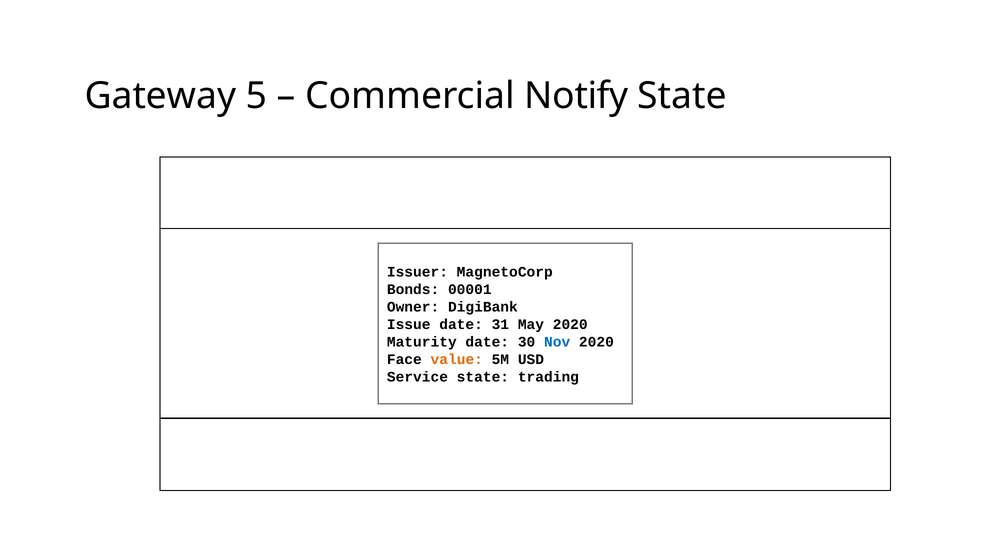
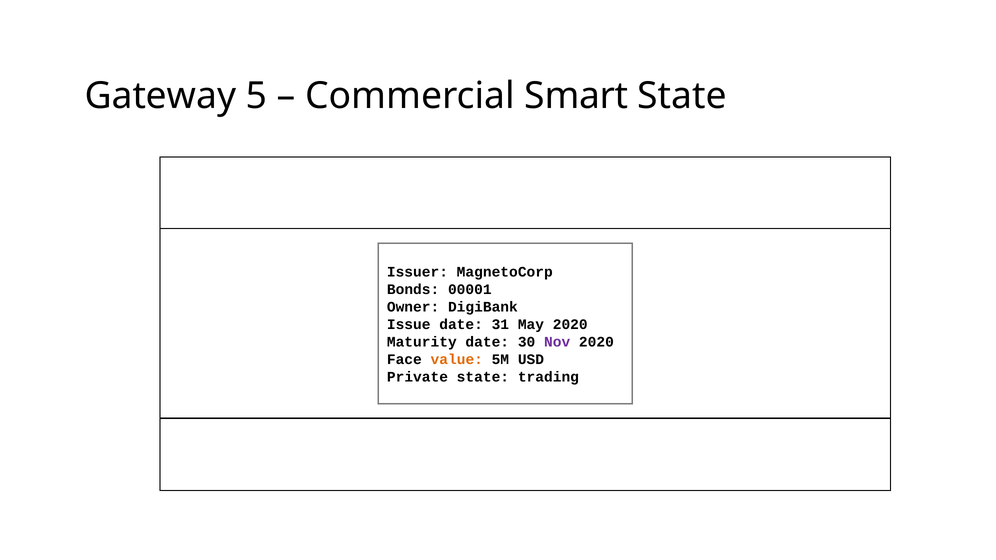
Notify: Notify -> Smart (576, 96)
Nov colour: blue -> purple (557, 342)
Service: Service -> Private (417, 377)
